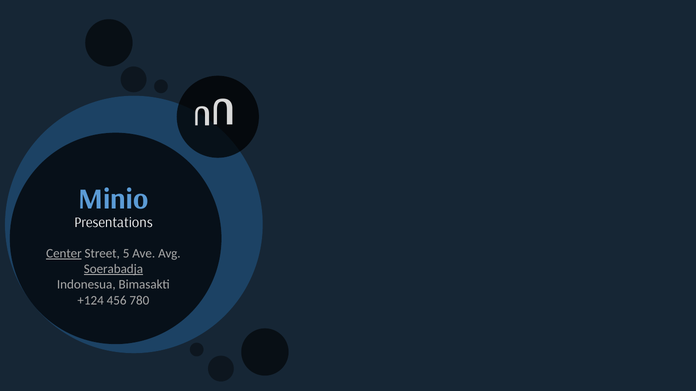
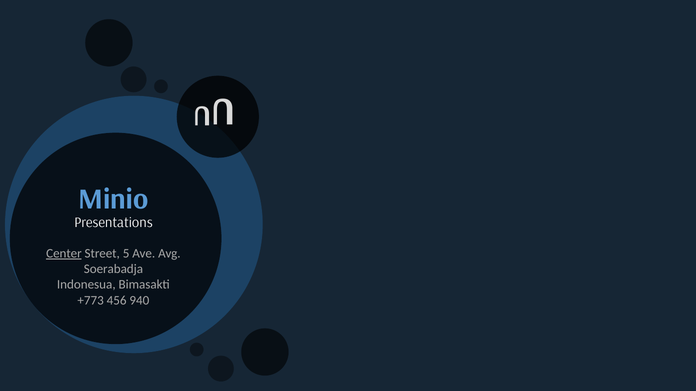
Soerabadja underline: present -> none (113, 269)
+124: +124 -> +773 (91, 301)
780: 780 -> 940 (139, 301)
